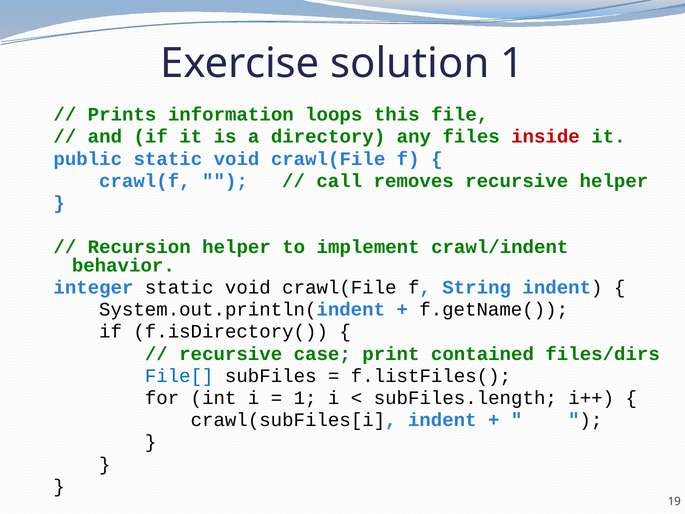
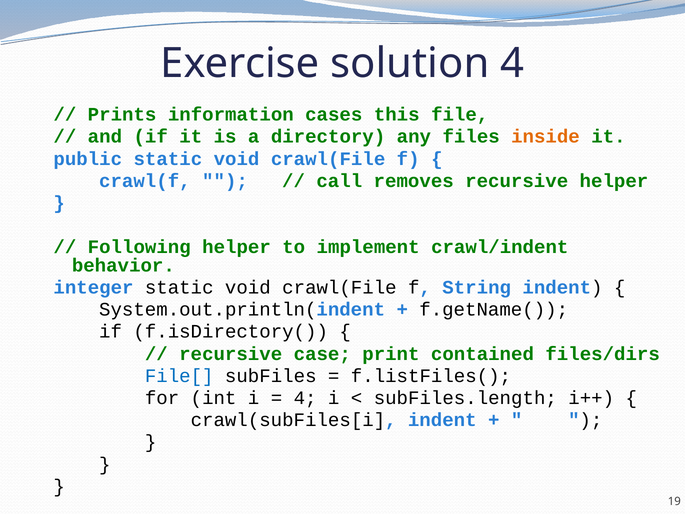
solution 1: 1 -> 4 (512, 63)
loops: loops -> cases (334, 115)
inside colour: red -> orange (545, 137)
Recursion: Recursion -> Following (139, 247)
1: 1 -> 4 (305, 398)
